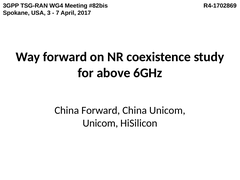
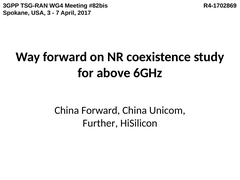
Unicom: Unicom -> Further (100, 123)
